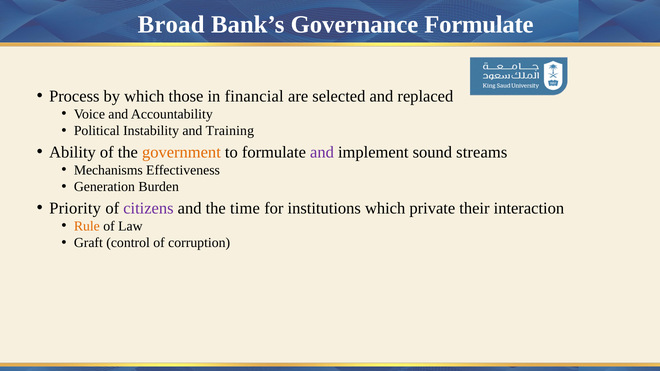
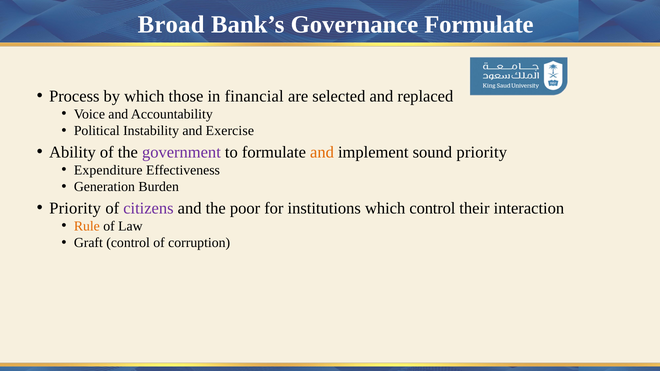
Training: Training -> Exercise (230, 131)
government colour: orange -> purple (181, 152)
and colour: purple -> orange (322, 152)
sound streams: streams -> priority (482, 152)
Mechanisms: Mechanisms -> Expenditure (108, 170)
time: time -> poor (245, 208)
which private: private -> control (432, 208)
